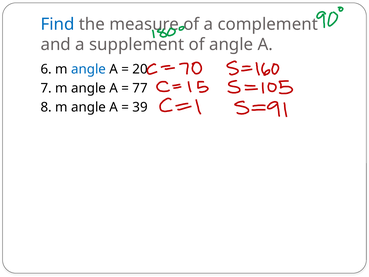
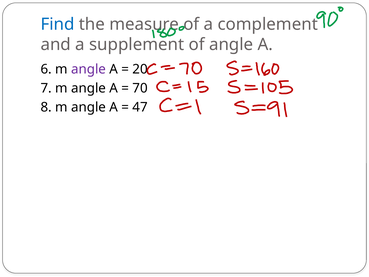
angle colour: blue -> purple (89, 69)
77: 77 -> 70 (140, 88)
39: 39 -> 47 (140, 107)
